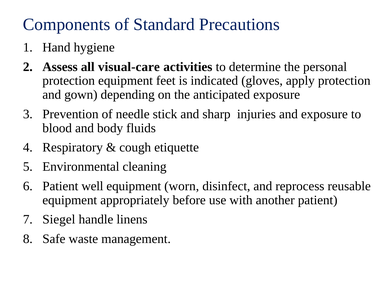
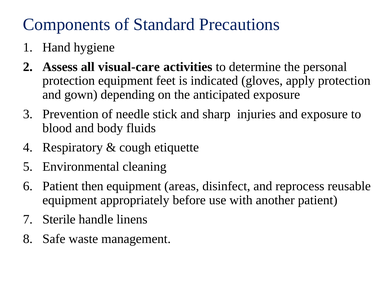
well: well -> then (92, 187)
worn: worn -> areas (182, 187)
Siegel: Siegel -> Sterile (59, 220)
